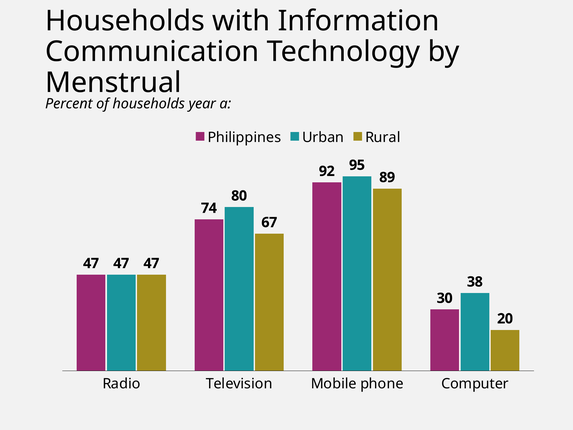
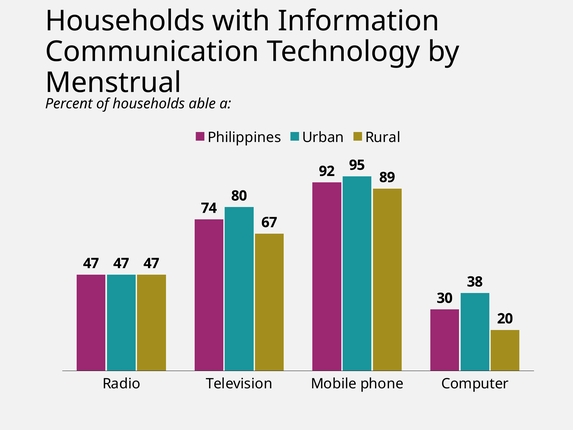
year: year -> able (202, 104)
